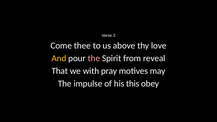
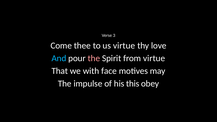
us above: above -> virtue (124, 46)
And colour: yellow -> light blue (59, 58)
from reveal: reveal -> virtue (154, 58)
pray: pray -> face (109, 71)
